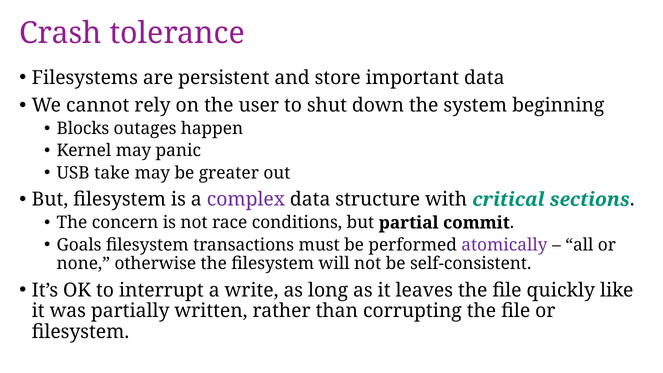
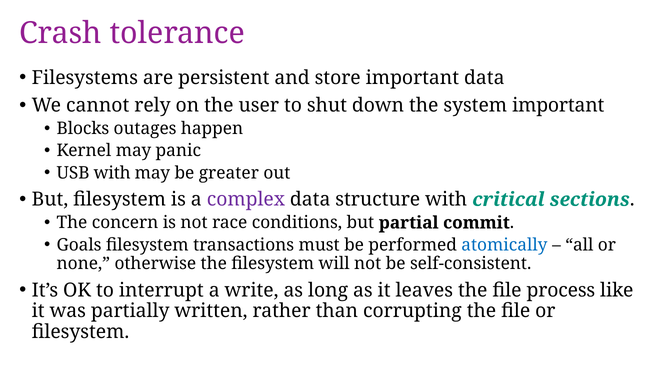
system beginning: beginning -> important (558, 105)
USB take: take -> with (112, 173)
atomically colour: purple -> blue (504, 245)
quickly: quickly -> process (561, 290)
